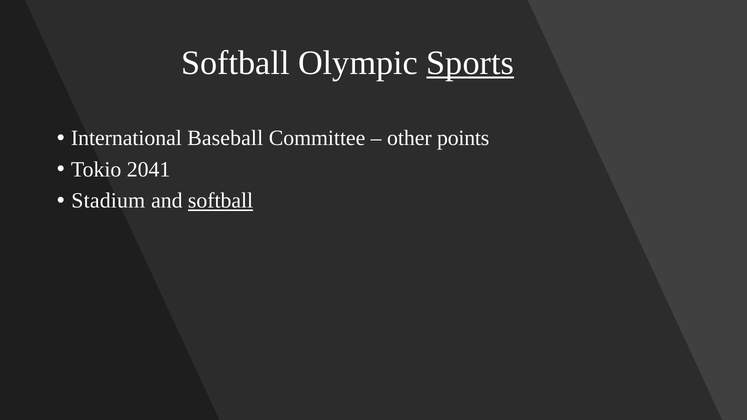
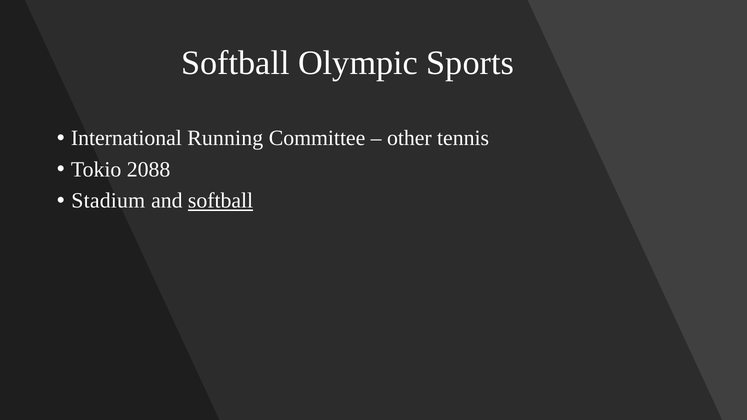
Sports underline: present -> none (470, 63)
Baseball: Baseball -> Running (225, 138)
points: points -> tennis (463, 138)
2041: 2041 -> 2088 (149, 170)
